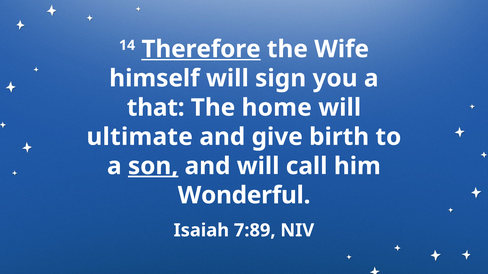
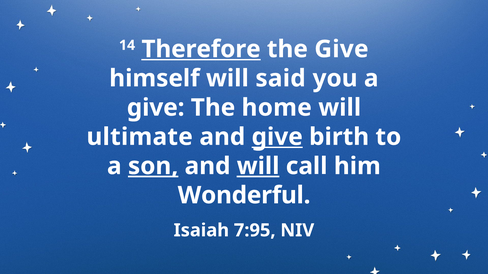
the Wife: Wife -> Give (341, 49)
sign: sign -> said (281, 79)
that: that -> give (156, 108)
give underline: none -> present (277, 137)
will underline: none -> present (258, 166)
7:89: 7:89 -> 7:95 (255, 231)
